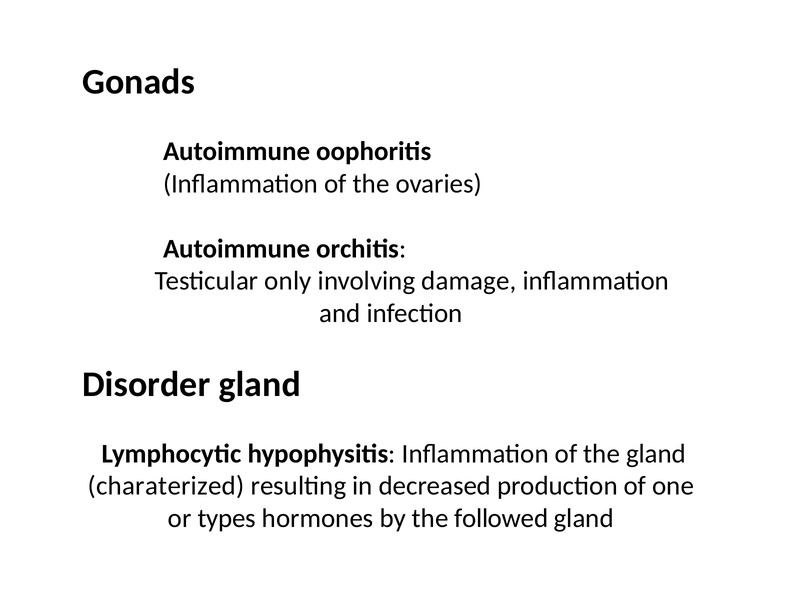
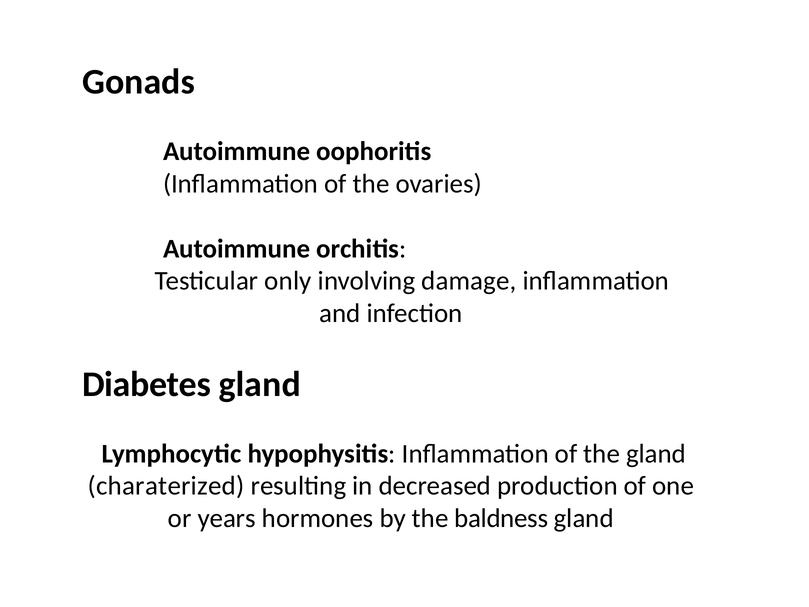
Disorder: Disorder -> Diabetes (146, 384)
types: types -> years (227, 518)
followed: followed -> baldness (501, 518)
